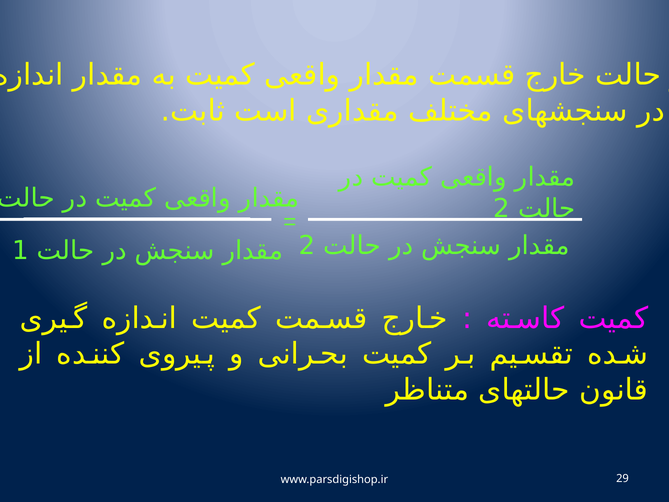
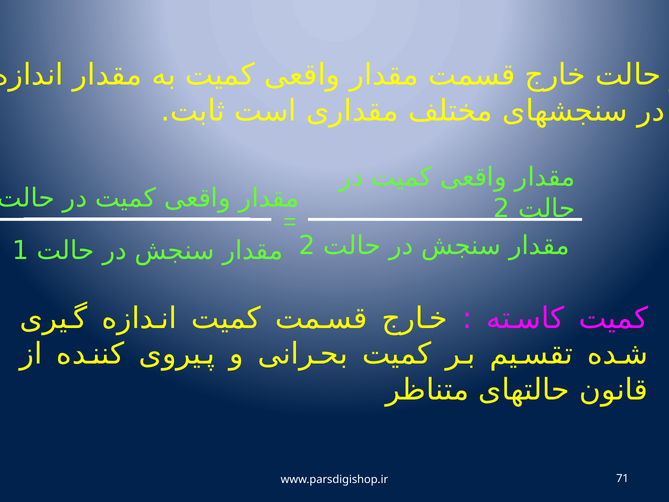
29: 29 -> 71 (623, 478)
